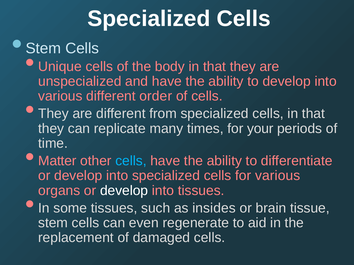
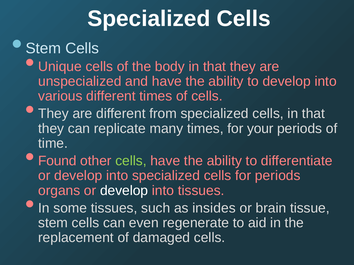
different order: order -> times (156, 96)
Matter: Matter -> Found (57, 161)
cells colour: light blue -> light green (131, 161)
for various: various -> periods (278, 176)
